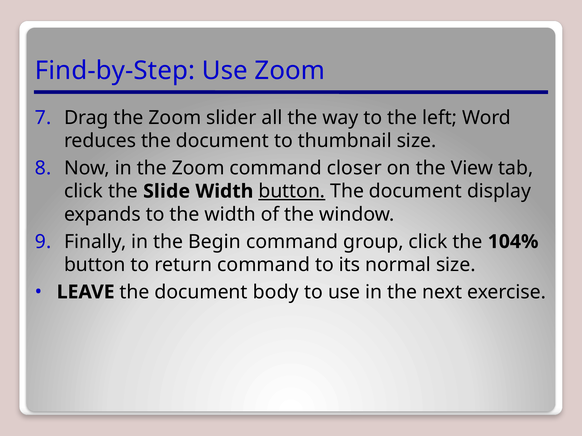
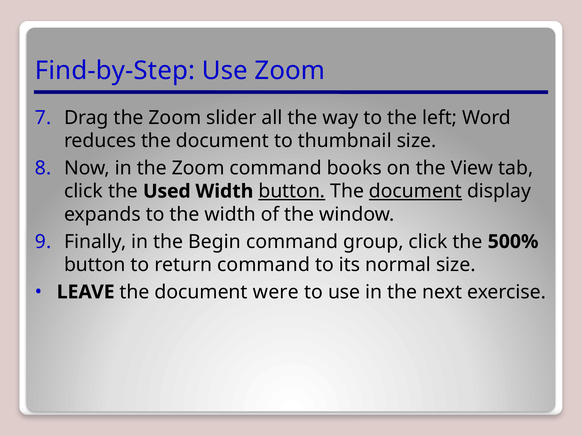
closer: closer -> books (354, 168)
Slide: Slide -> Used (167, 191)
document underline: none -> present (415, 191)
104%: 104% -> 500% (513, 242)
body: body -> were (276, 292)
